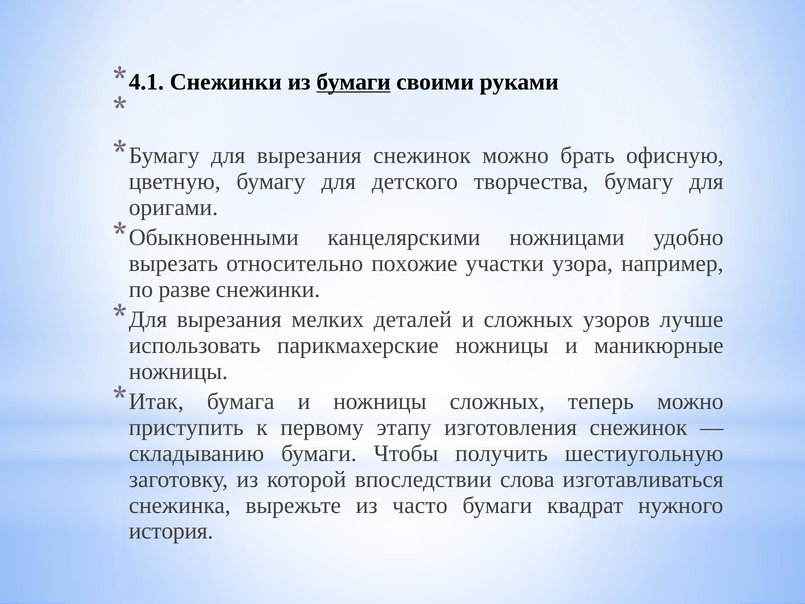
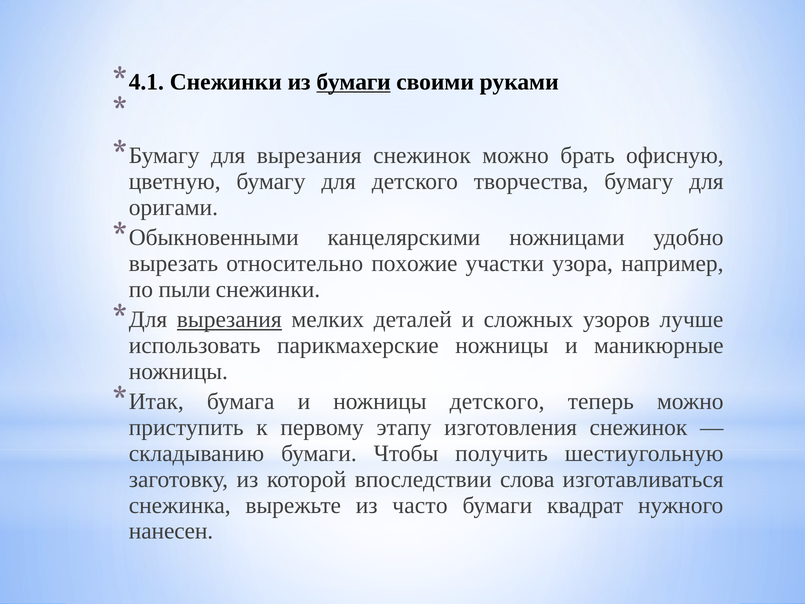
разве: разве -> пыли (185, 289)
вырезания underline: none -> present (229, 320)
ножницы сложных: сложных -> детского (497, 402)
история: история -> нанесен (171, 531)
